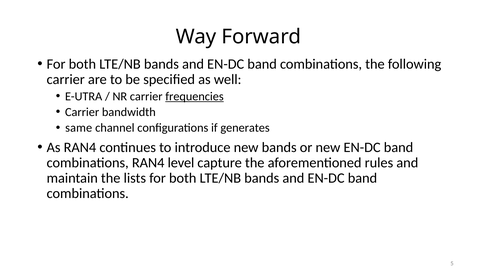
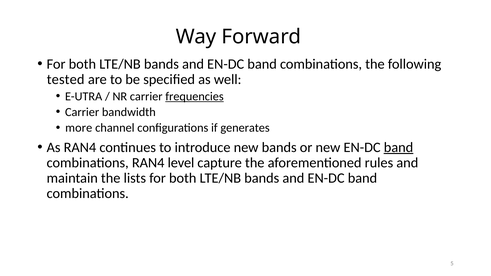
carrier: carrier -> tested (66, 79)
same: same -> more (79, 128)
band underline: none -> present (399, 147)
